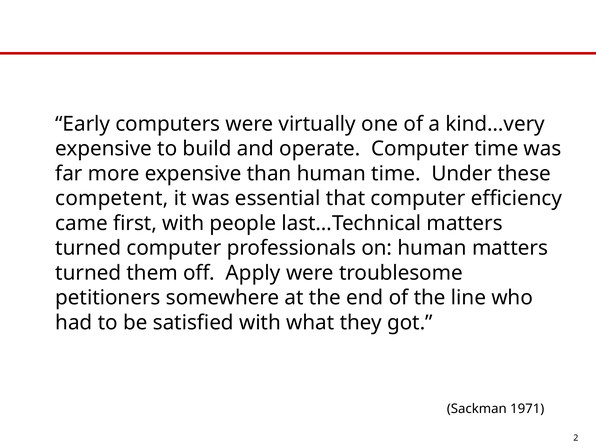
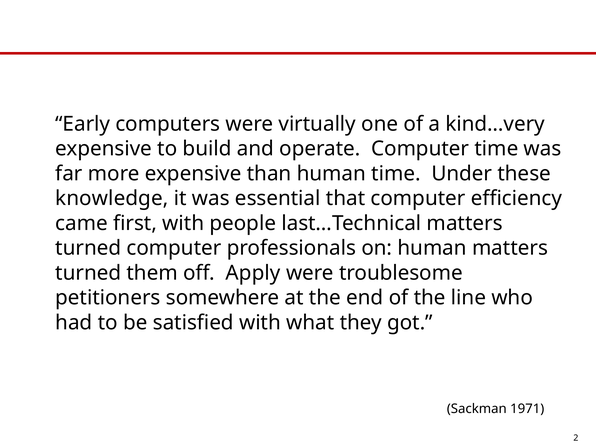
competent: competent -> knowledge (112, 198)
